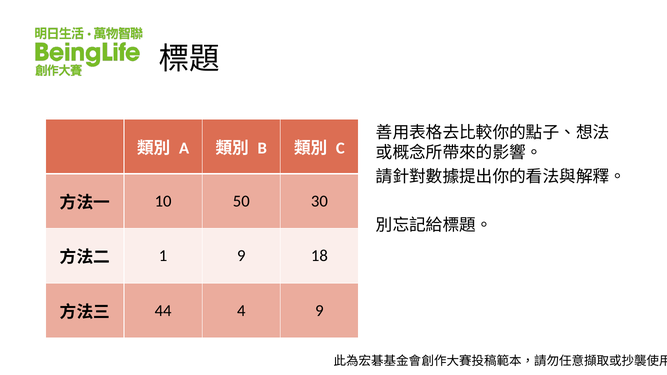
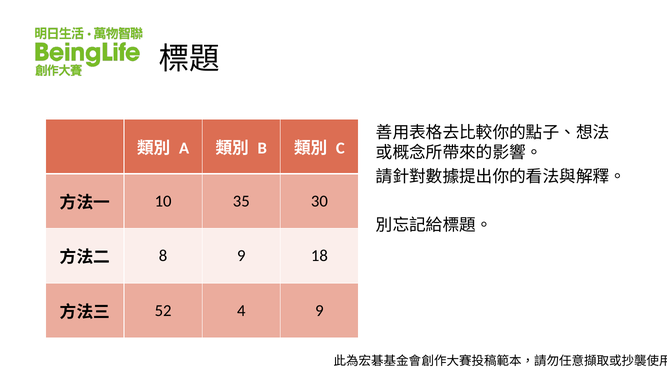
50: 50 -> 35 (241, 201)
1: 1 -> 8 (163, 256)
44: 44 -> 52 (163, 311)
